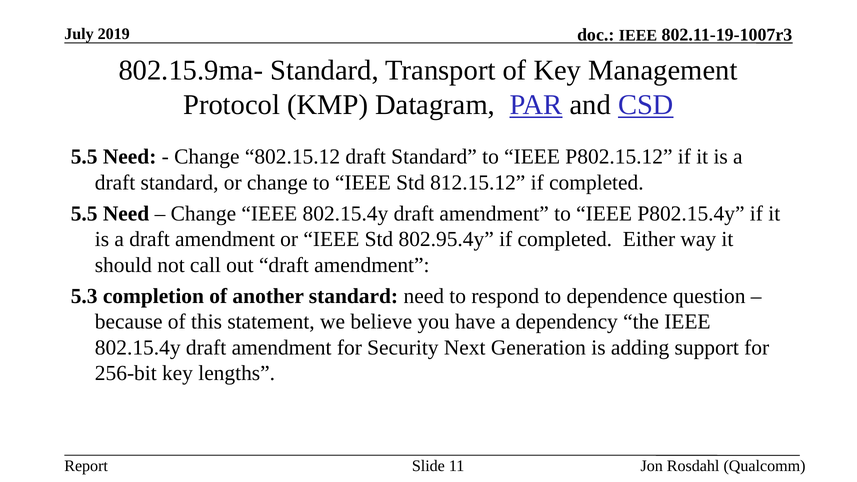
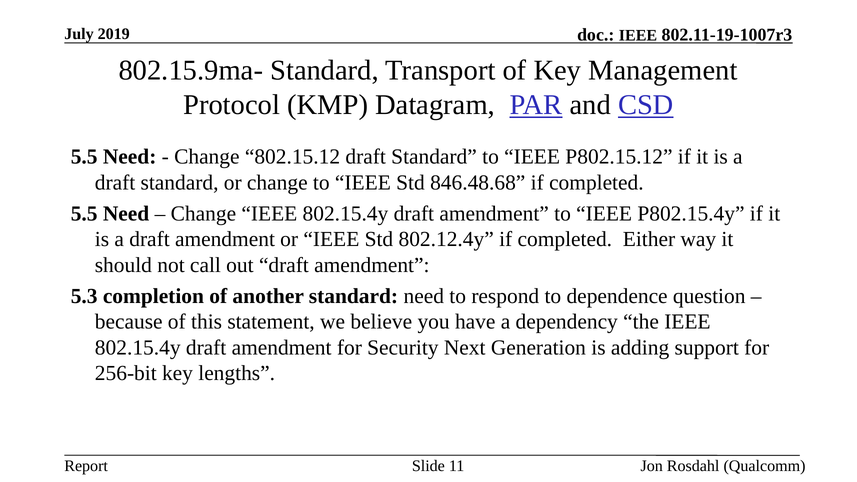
812.15.12: 812.15.12 -> 846.48.68 (478, 183)
802.95.4y: 802.95.4y -> 802.12.4y (446, 239)
